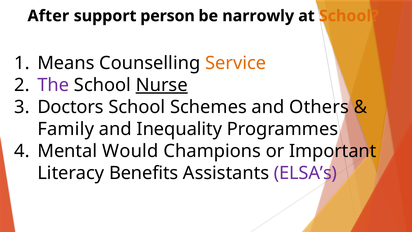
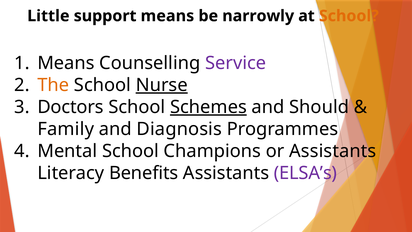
After: After -> Little (48, 16)
support person: person -> means (167, 16)
Service colour: orange -> purple (236, 63)
The colour: purple -> orange (53, 85)
Schemes underline: none -> present (208, 107)
Others: Others -> Should (319, 107)
Inequality: Inequality -> Diagnosis (179, 129)
Mental Would: Would -> School (130, 151)
or Important: Important -> Assistants (333, 151)
